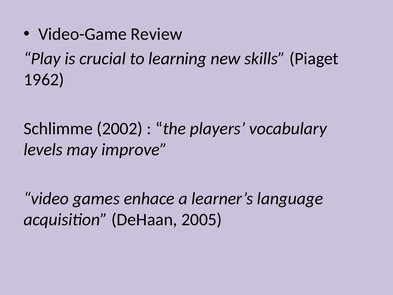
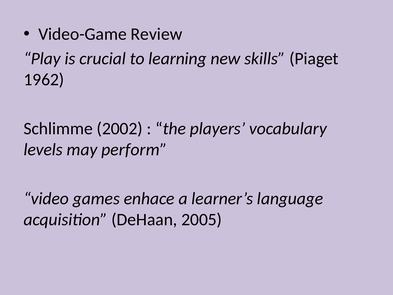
improve: improve -> perform (134, 149)
